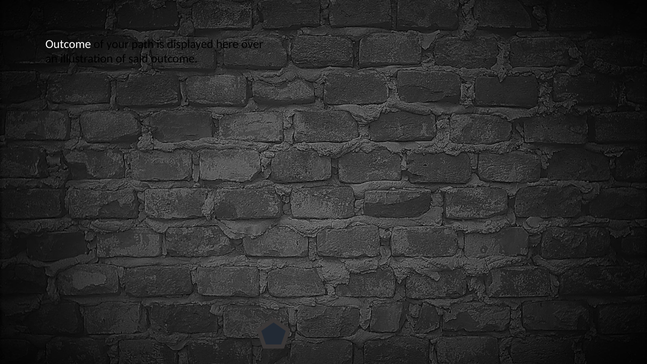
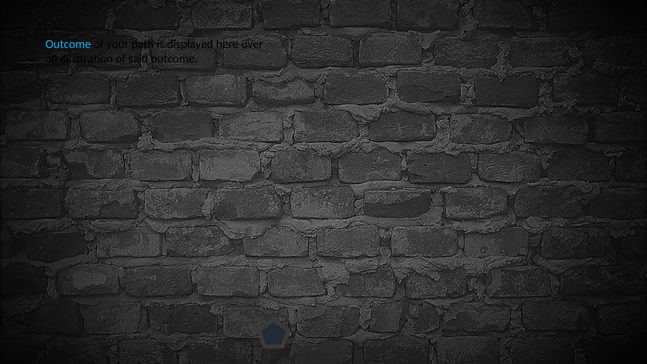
Outcome colour: white -> light blue (68, 44)
